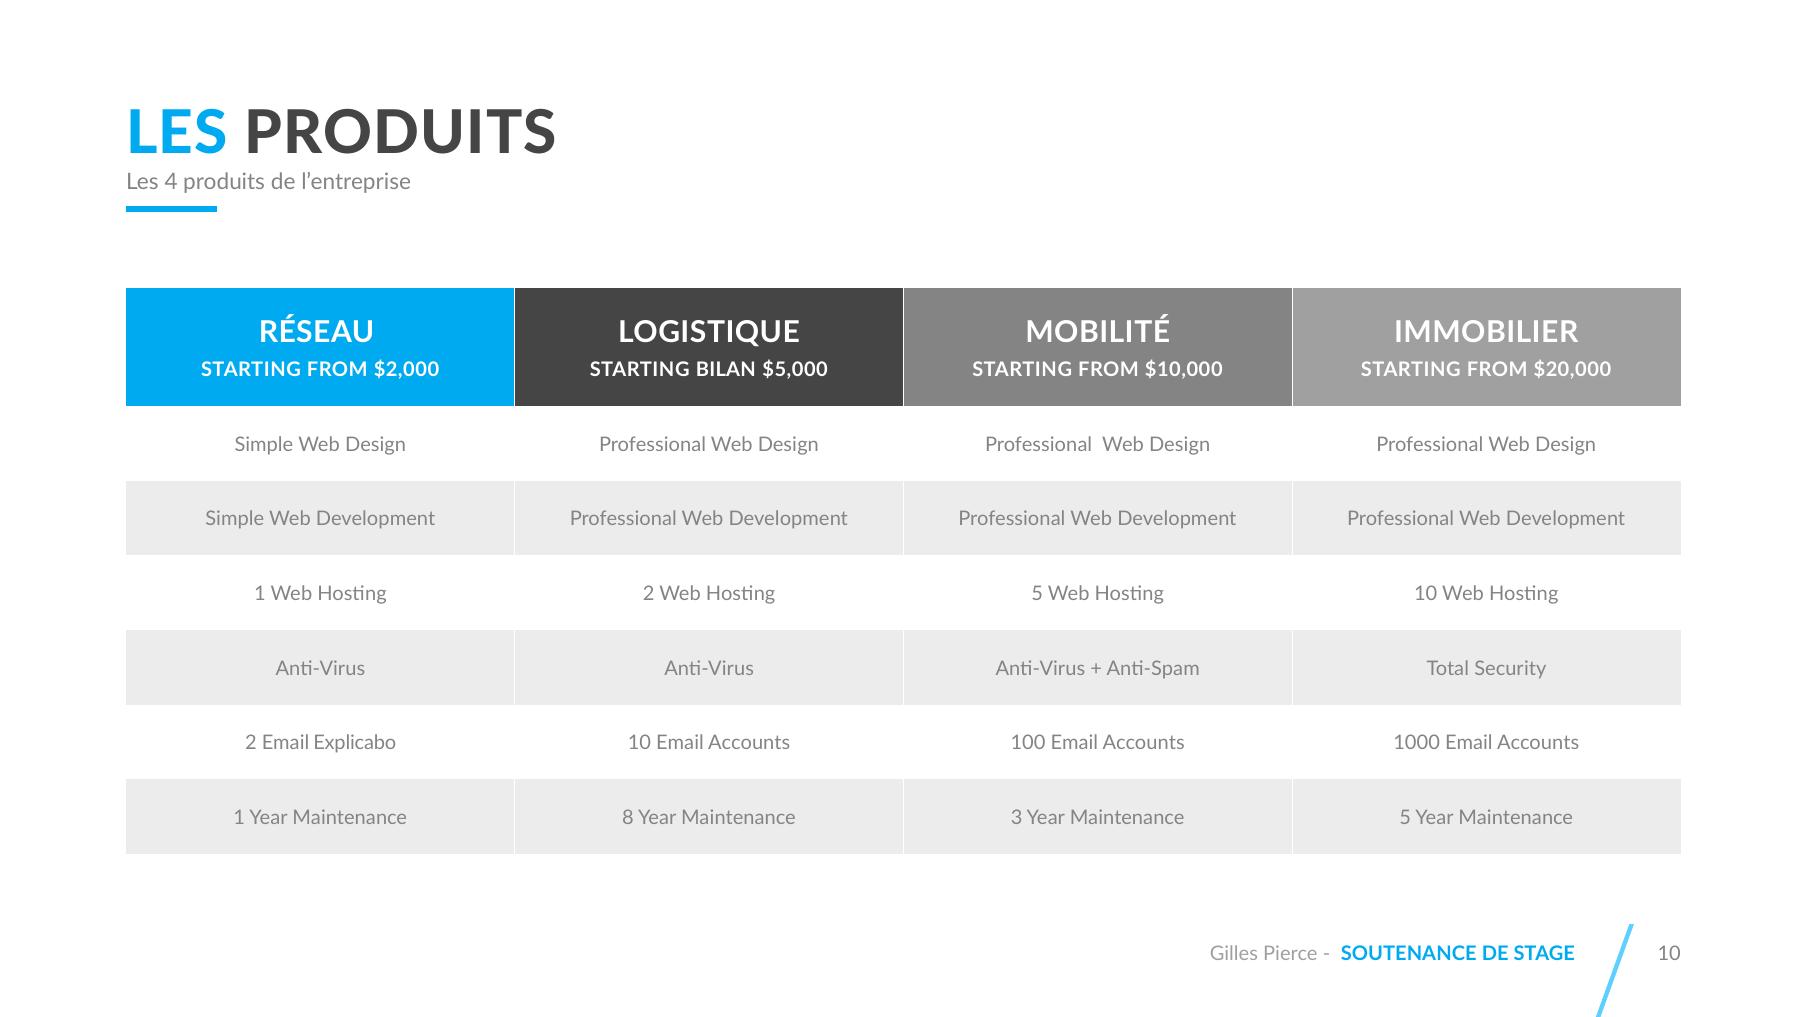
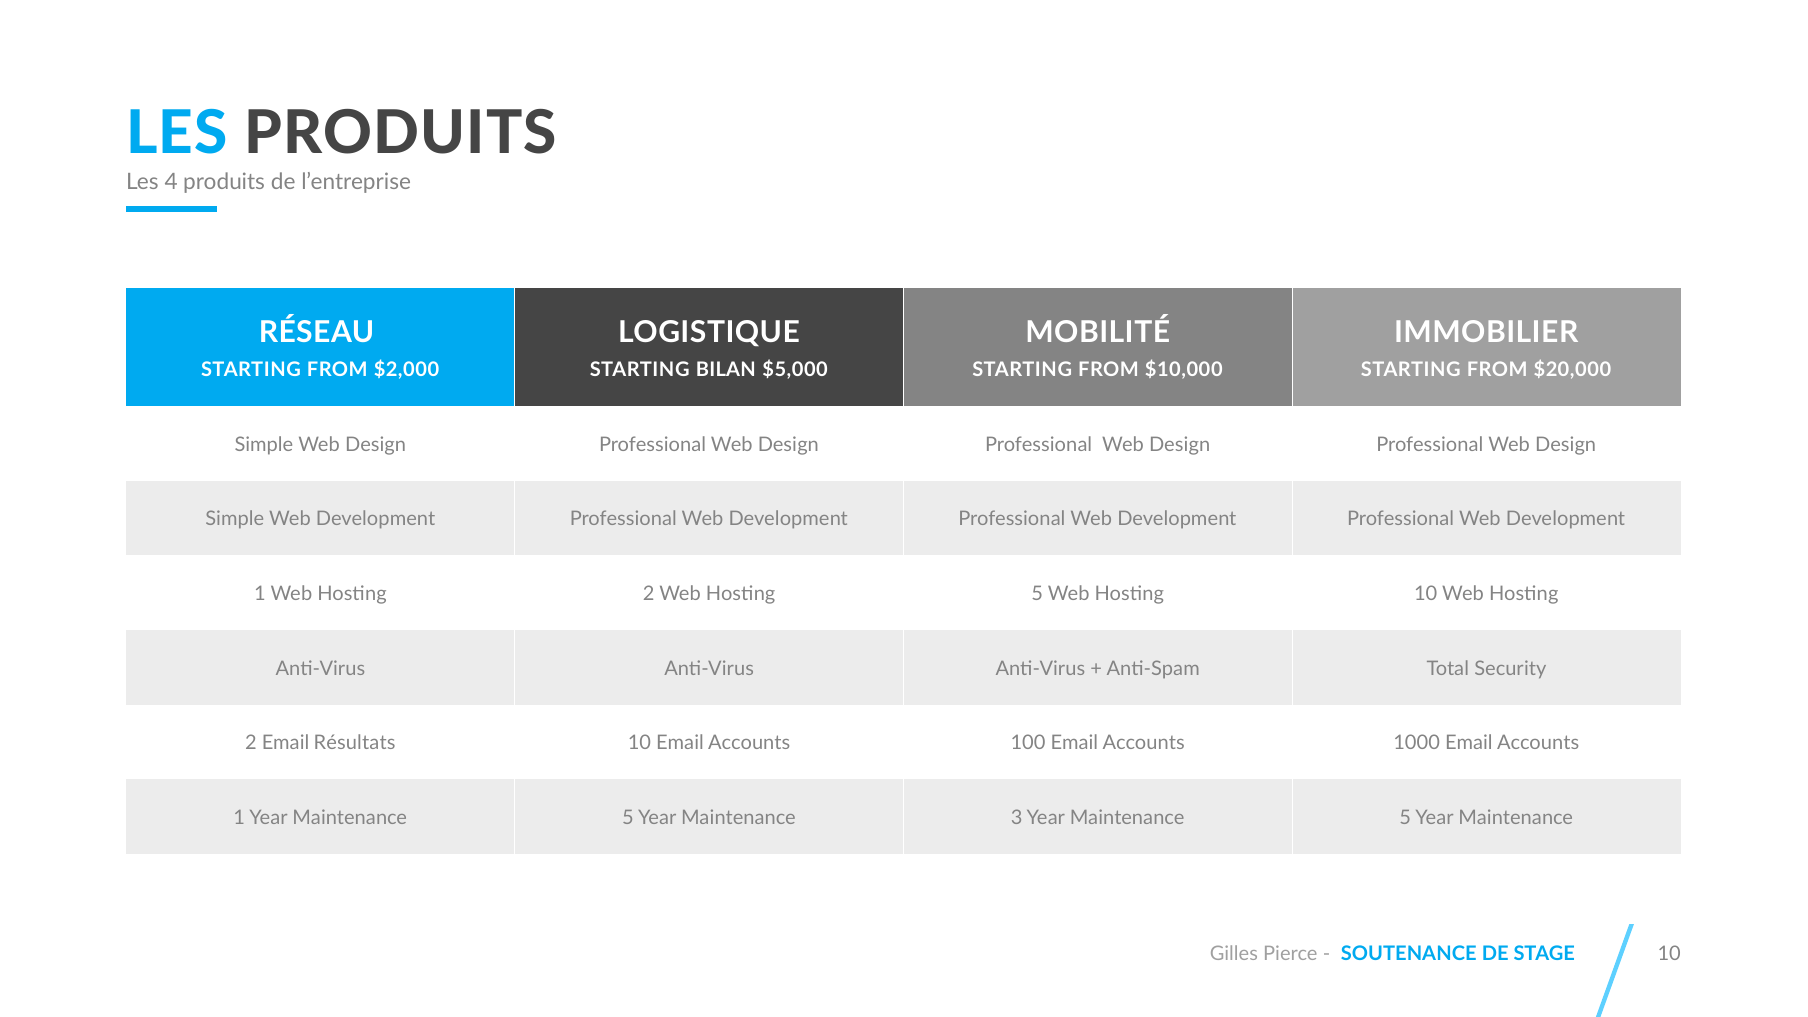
Explicabo: Explicabo -> Résultats (355, 743)
1 Year Maintenance 8: 8 -> 5 (628, 818)
